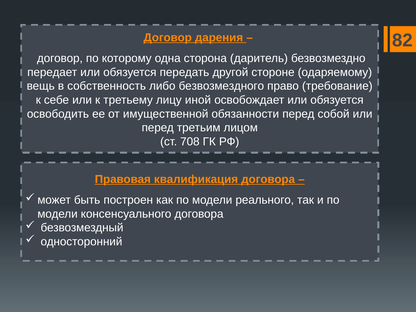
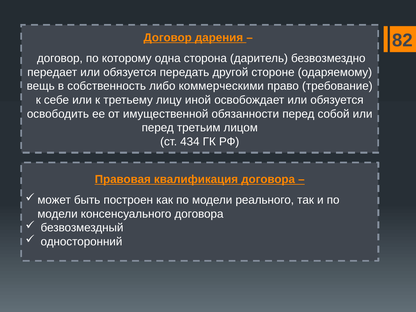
безвозмездного: безвозмездного -> коммерческими (221, 86)
708: 708 -> 434 (190, 142)
